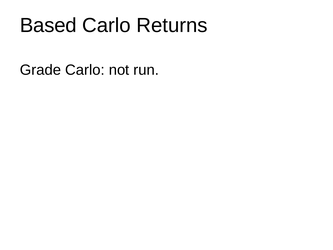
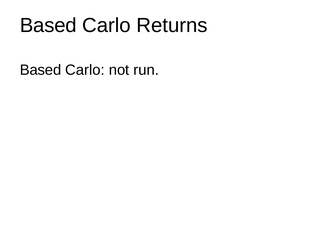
Grade: Grade -> Based (41, 70)
